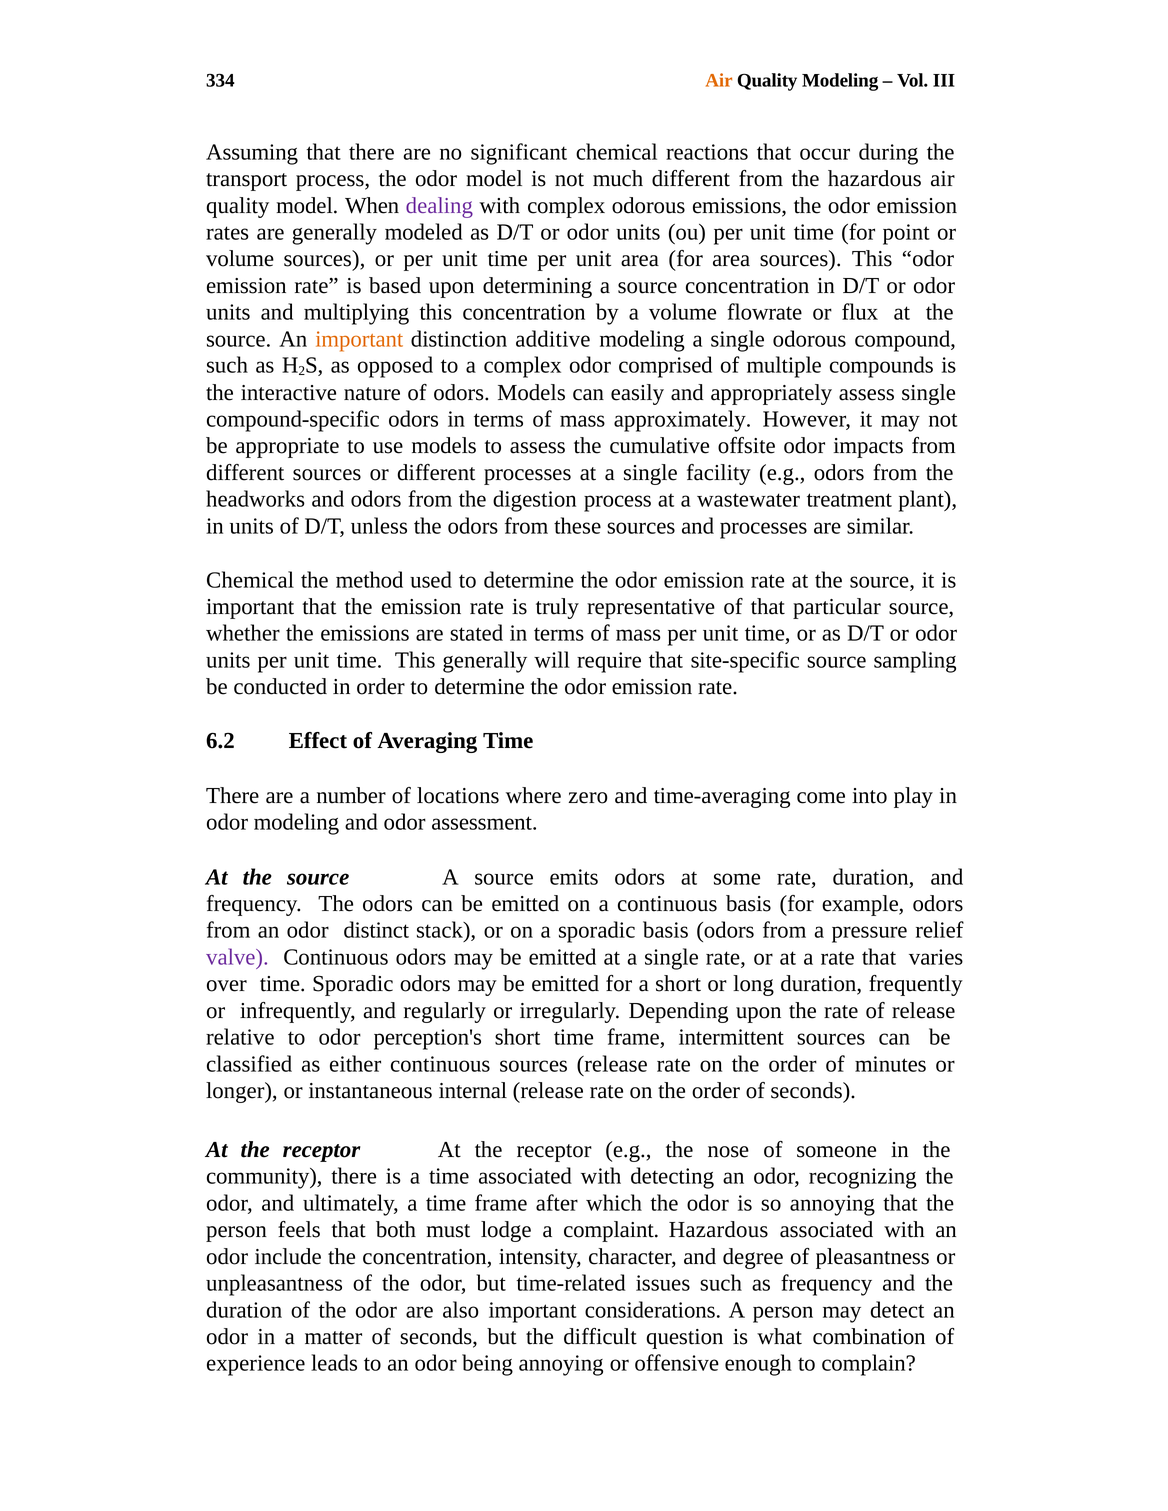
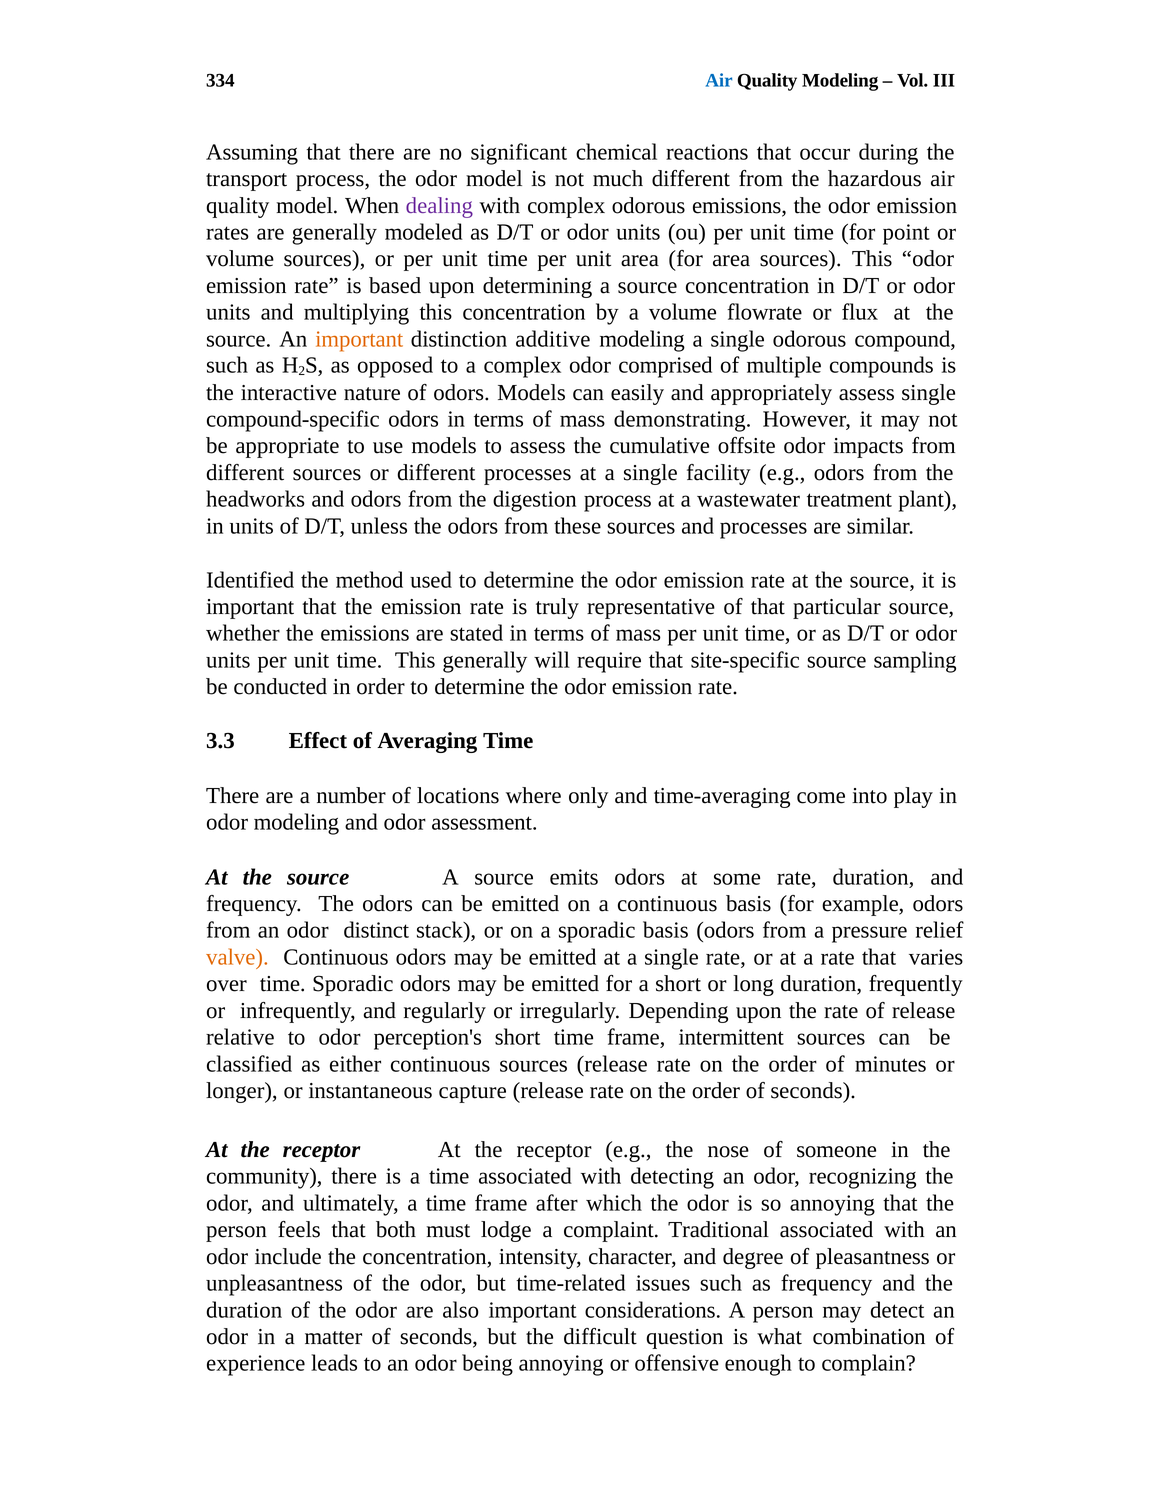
Air colour: orange -> blue (719, 81)
approximately: approximately -> demonstrating (683, 419)
Chemical: Chemical -> Identified (250, 580)
6.2: 6.2 -> 3.3 (220, 741)
zero: zero -> only (588, 796)
valve colour: purple -> orange (237, 957)
internal: internal -> capture (473, 1091)
complaint Hazardous: Hazardous -> Traditional (719, 1230)
